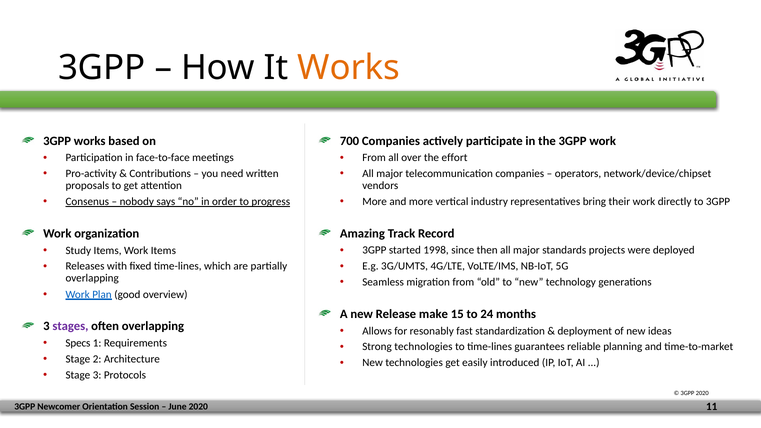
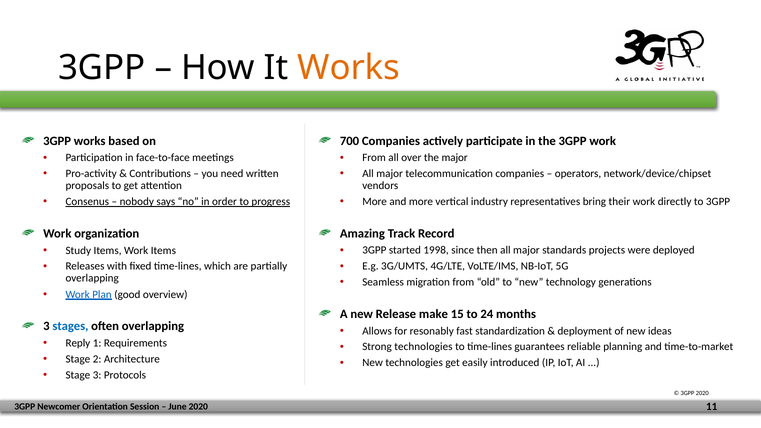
the effort: effort -> major (455, 158)
stages colour: purple -> blue (70, 326)
Specs: Specs -> Reply (78, 343)
